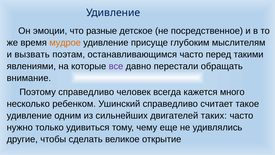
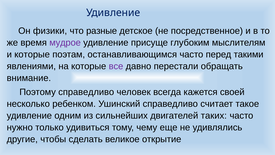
эмоции: эмоции -> физики (50, 31)
мудрое colour: orange -> purple (65, 43)
и вызвать: вызвать -> которые (32, 54)
много: много -> своей (232, 92)
